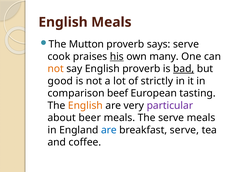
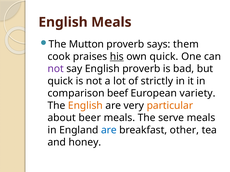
says serve: serve -> them (186, 44)
own many: many -> quick (164, 57)
not colour: orange -> purple (56, 69)
bad underline: present -> none (184, 69)
good: good -> quick (60, 81)
tasting: tasting -> variety (198, 94)
particular colour: purple -> orange (170, 106)
breakfast serve: serve -> other (184, 130)
coffee: coffee -> honey (85, 143)
